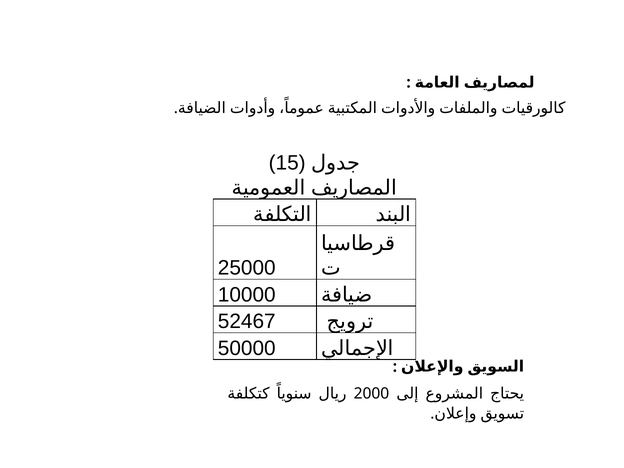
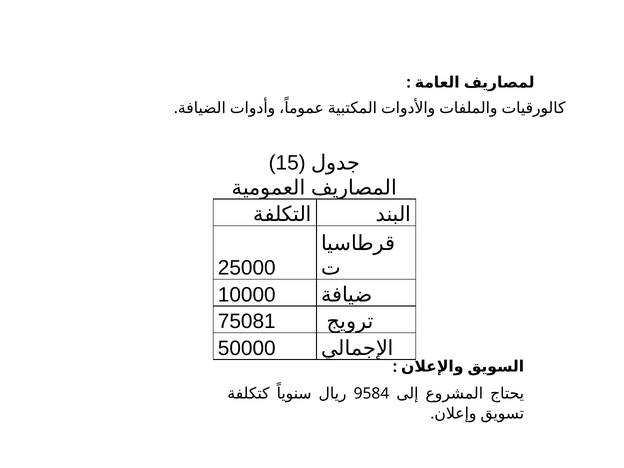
52467: 52467 -> 75081 (247, 321)
2000: 2000 -> 9584 (371, 394)
